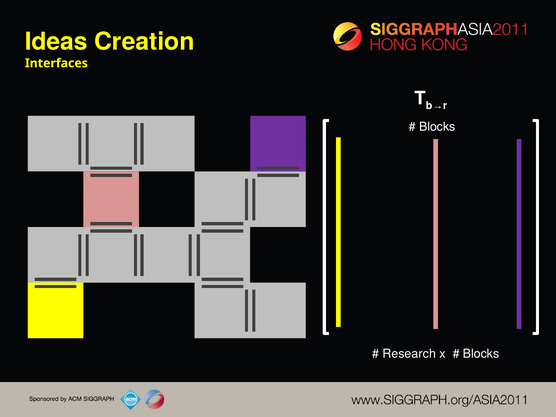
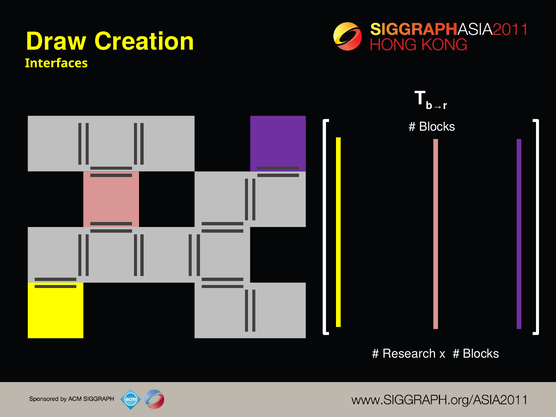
Ideas: Ideas -> Draw (56, 42)
